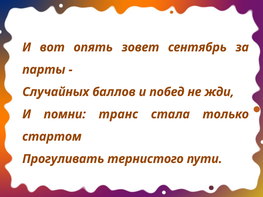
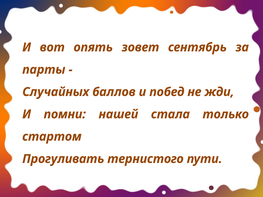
транс: транс -> нашей (118, 114)
